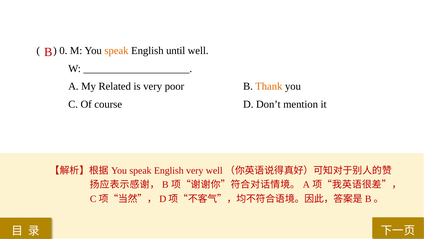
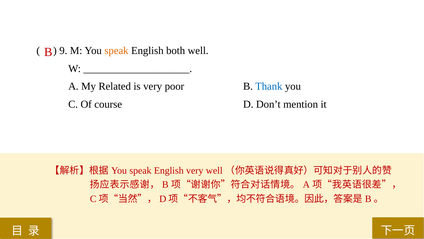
0: 0 -> 9 (63, 51)
until: until -> both (176, 51)
Thank colour: orange -> blue (269, 86)
